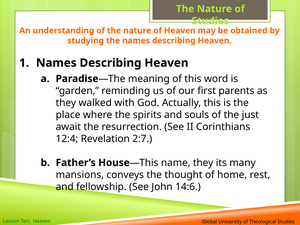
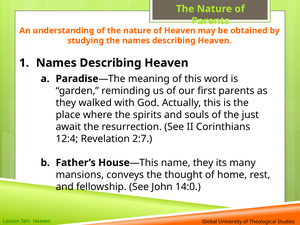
Studies: Studies -> Parents (210, 21)
14:6: 14:6 -> 14:0 (188, 187)
